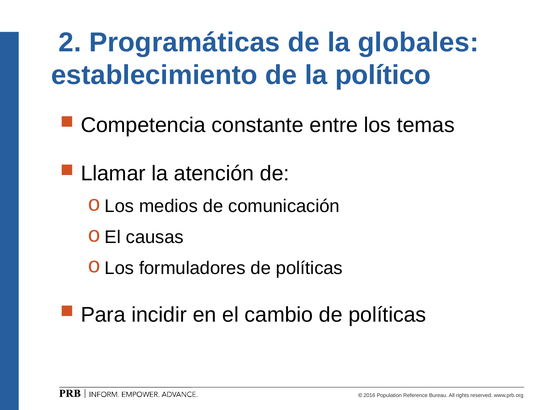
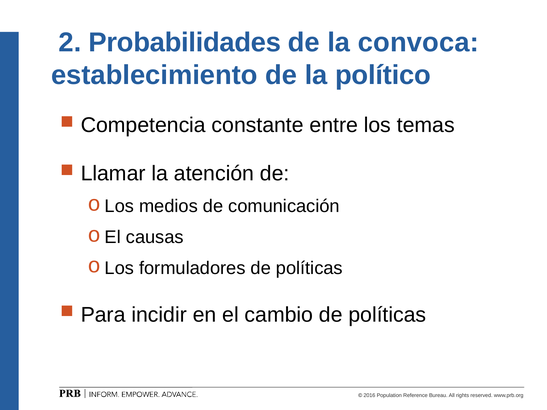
Programáticas: Programáticas -> Probabilidades (185, 42)
globales: globales -> convoca (418, 42)
